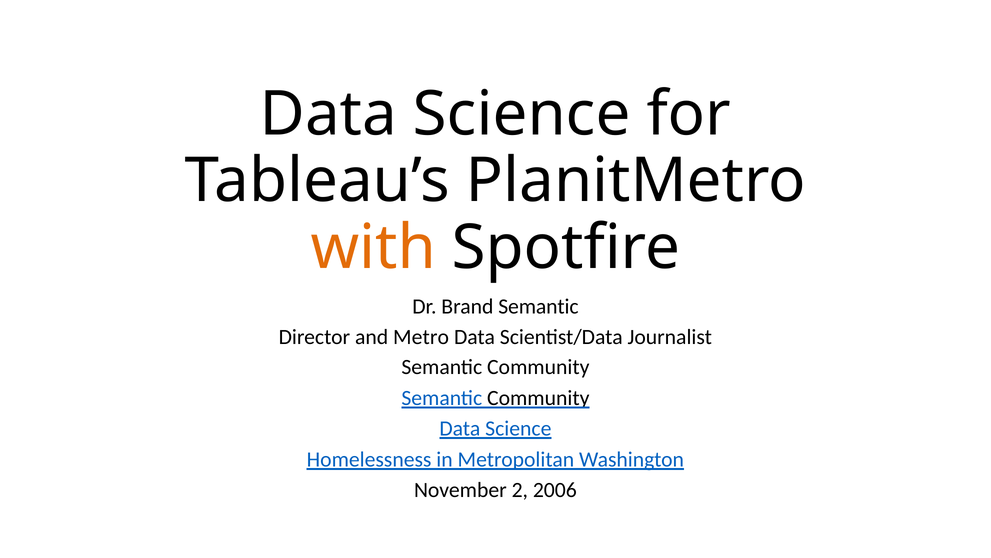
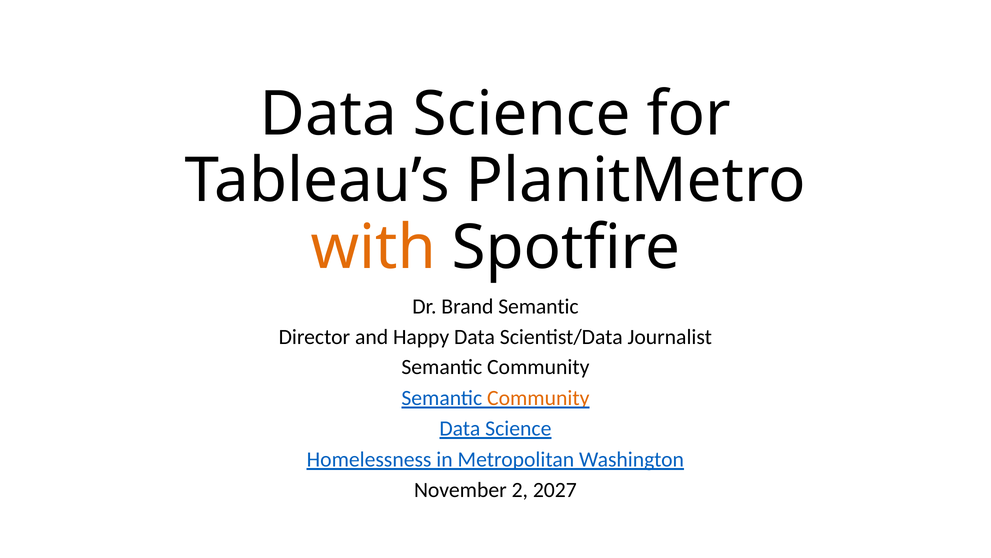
Metro: Metro -> Happy (421, 337)
Community colour: black -> orange (538, 398)
2006: 2006 -> 2027 (555, 489)
